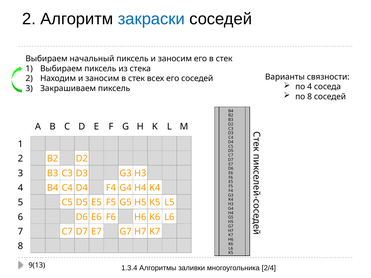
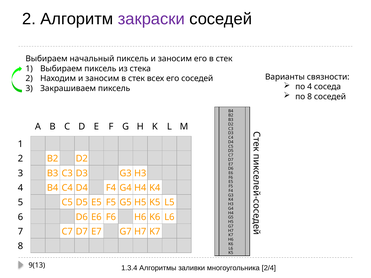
закраски colour: blue -> purple (151, 19)
